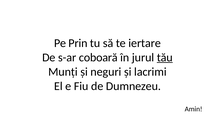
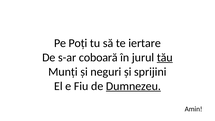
Prin: Prin -> Poți (78, 43)
lacrimi: lacrimi -> sprijini (150, 72)
Dumnezeu underline: none -> present (133, 86)
